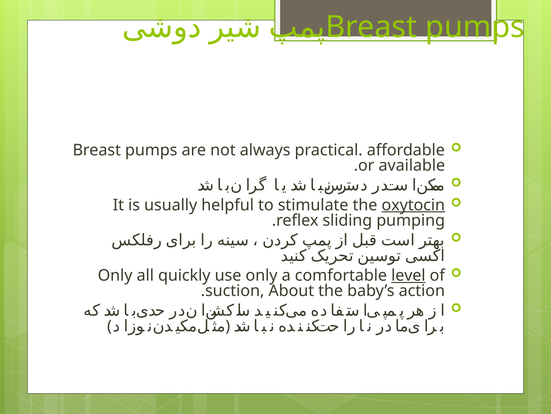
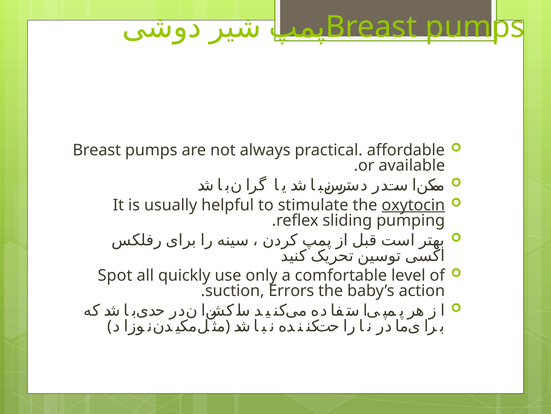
Only: Only -> Spot (115, 275)
level underline: present -> none (408, 275)
About: About -> Errors (291, 290)
